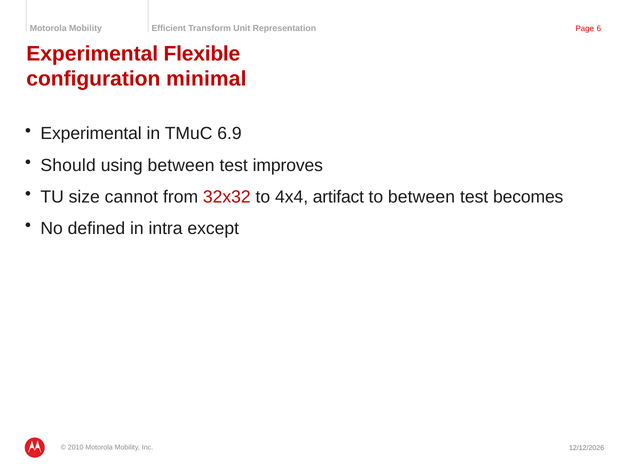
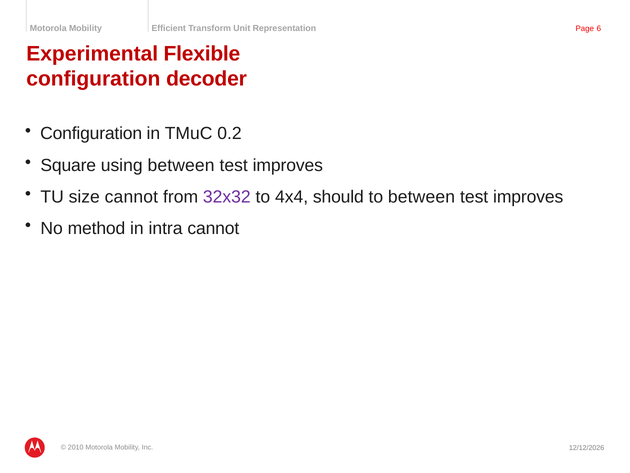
minimal: minimal -> decoder (207, 79)
Experimental: Experimental -> Configuration (91, 134)
6.9: 6.9 -> 0.2 (230, 134)
Should: Should -> Square (68, 165)
32x32 colour: red -> purple (227, 197)
artifact: artifact -> should (338, 197)
becomes: becomes -> improves (528, 197)
defined: defined -> method (96, 228)
intra except: except -> cannot (213, 228)
